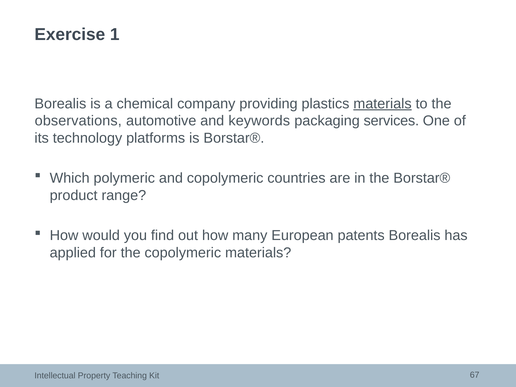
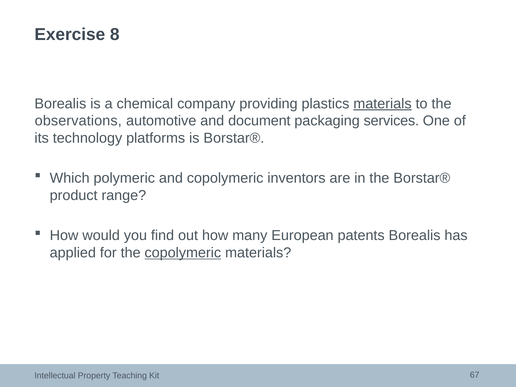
1: 1 -> 8 (115, 34)
keywords: keywords -> document (259, 121)
countries: countries -> inventors (296, 178)
copolymeric underline: none -> present (183, 253)
